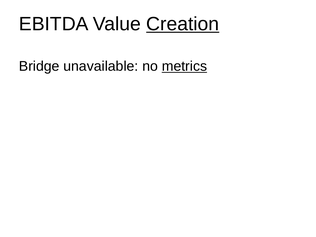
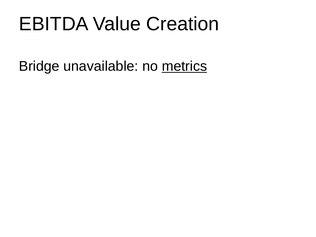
Creation underline: present -> none (183, 24)
